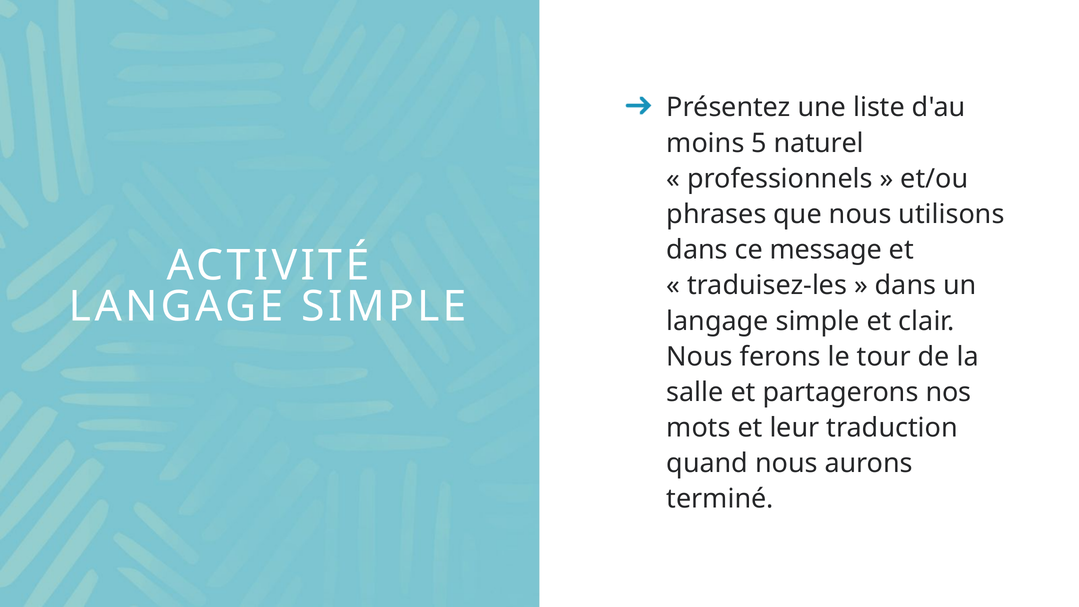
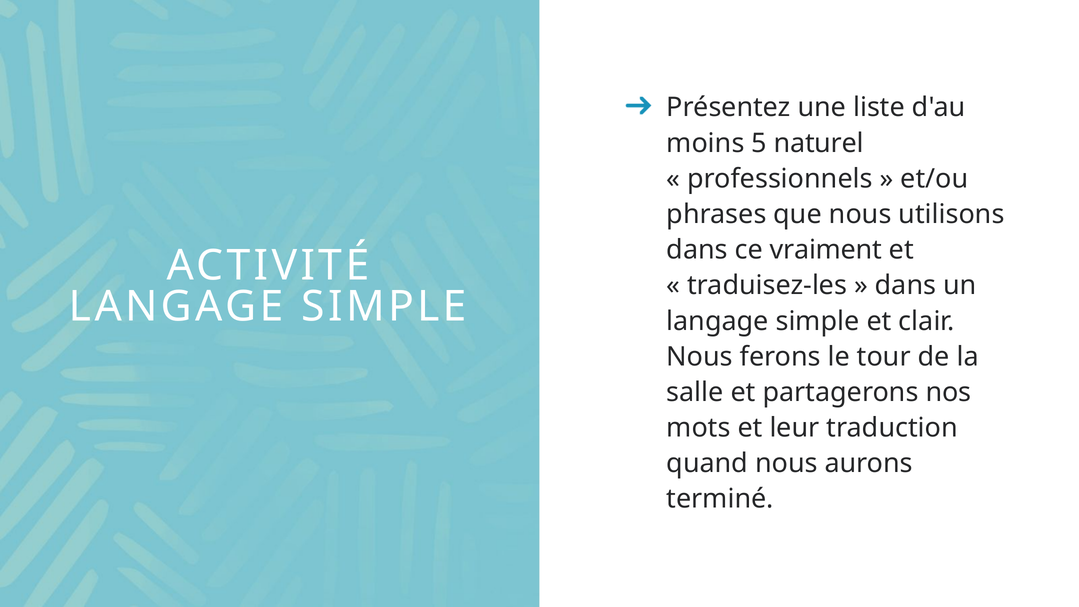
message: message -> vraiment (826, 250)
